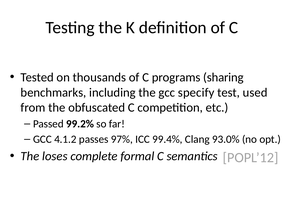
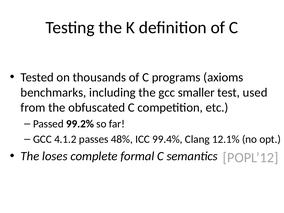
sharing: sharing -> axioms (223, 77)
specify: specify -> smaller (196, 92)
97%: 97% -> 48% (122, 139)
93.0%: 93.0% -> 12.1% (226, 139)
